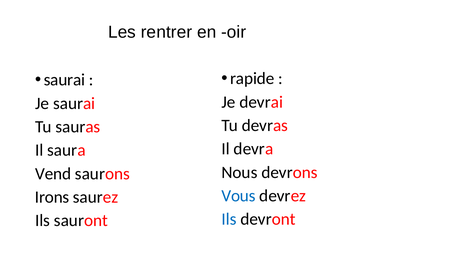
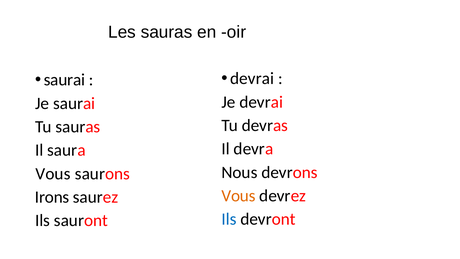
Les rentrer: rentrer -> sauras (167, 32)
rapide: rapide -> devrai (252, 78)
Vend: Vend -> Vous (53, 174)
Vous colour: blue -> orange (239, 196)
